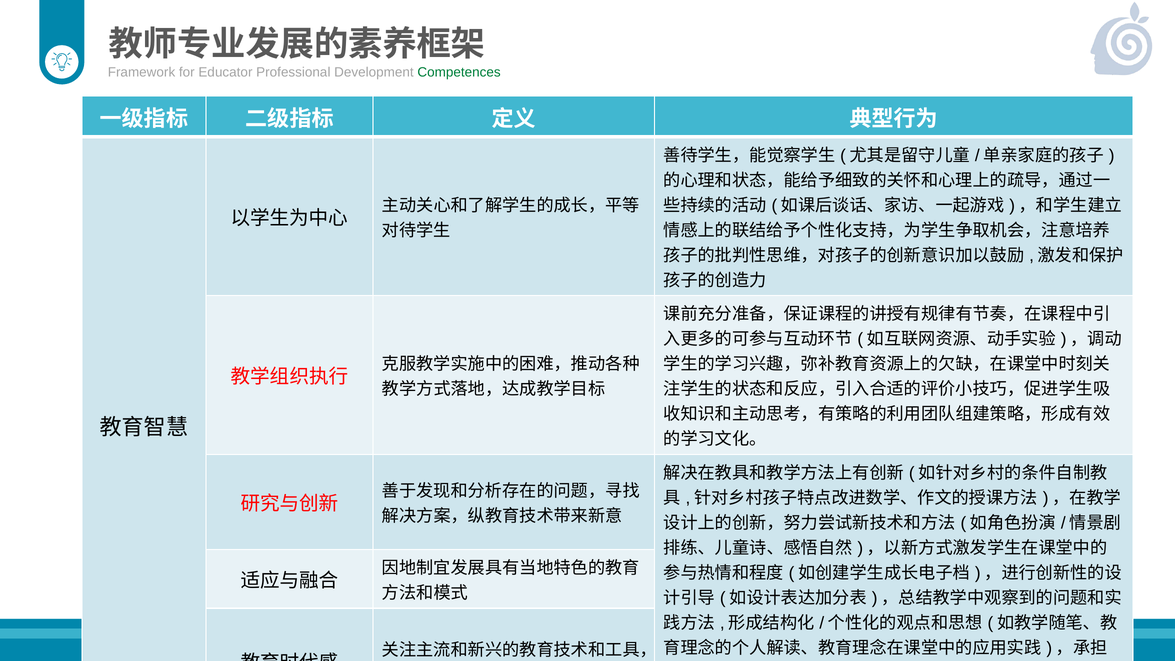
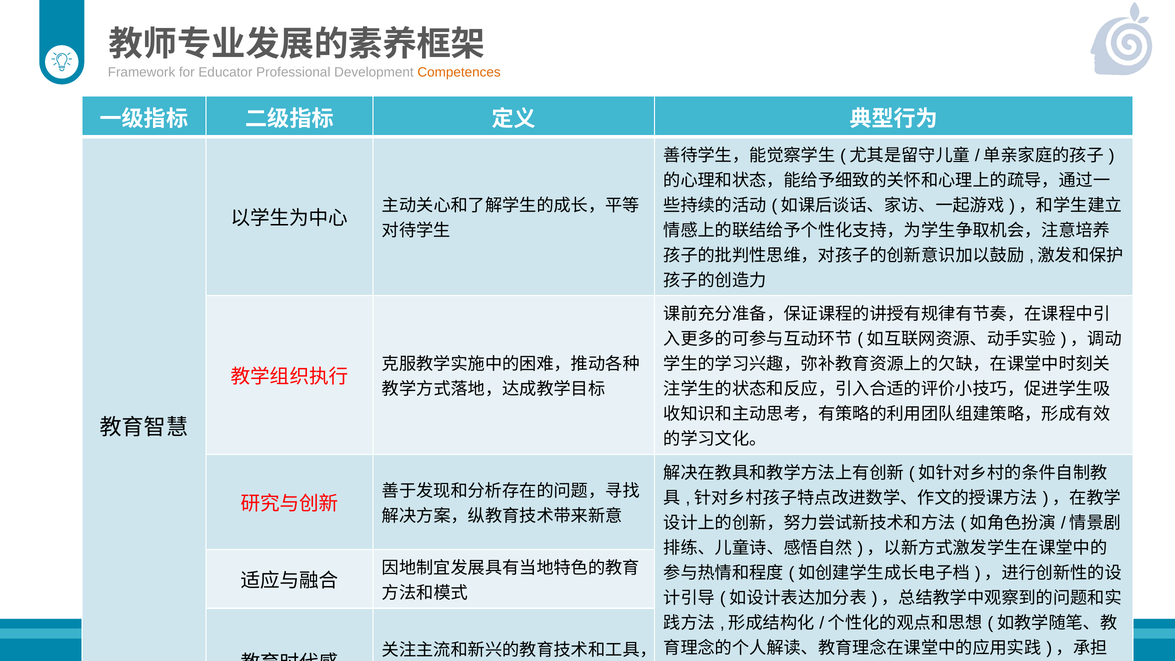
Competences colour: green -> orange (459, 72)
